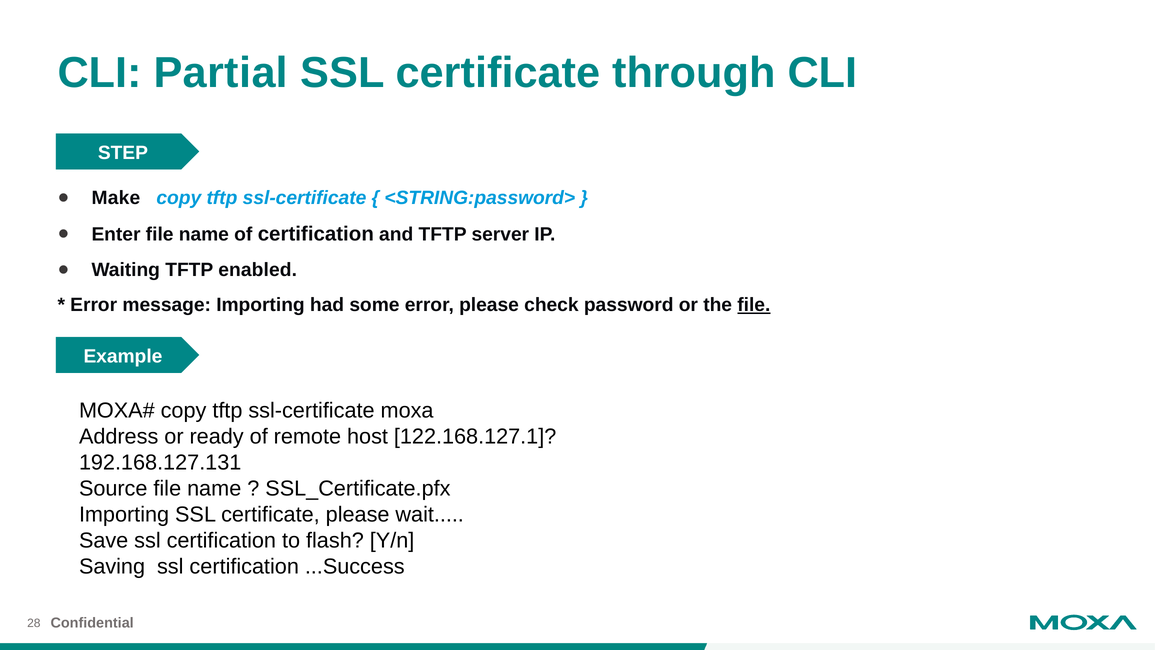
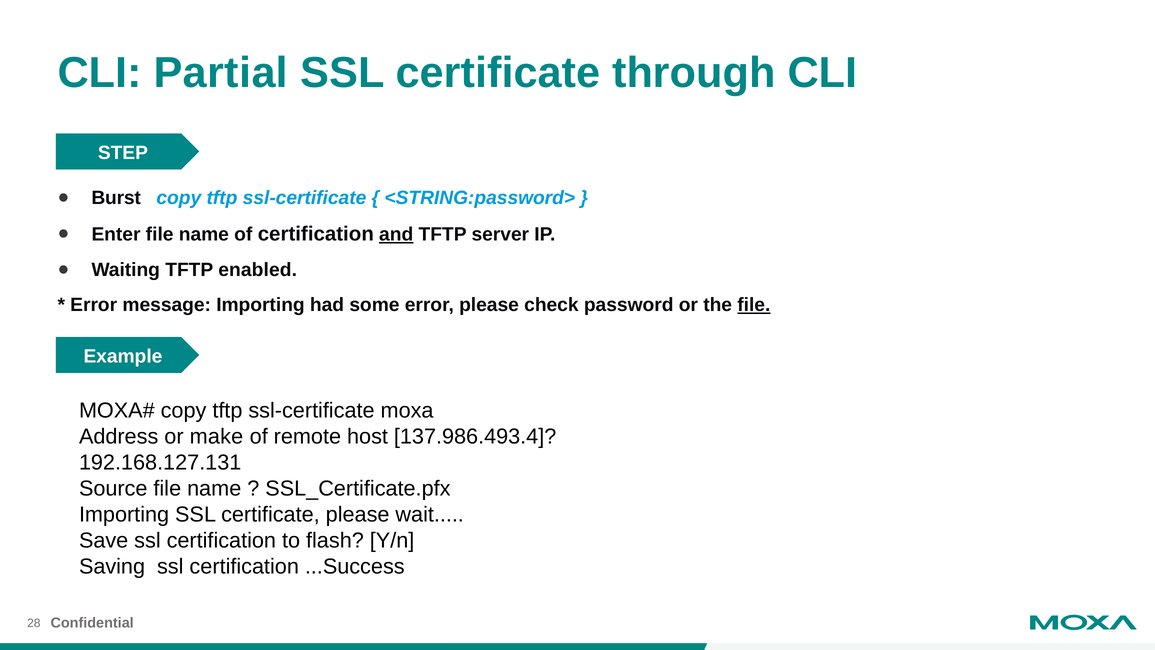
Make: Make -> Burst (116, 198)
and underline: none -> present (396, 234)
ready: ready -> make (216, 436)
122.168.127.1: 122.168.127.1 -> 137.986.493.4 (475, 436)
